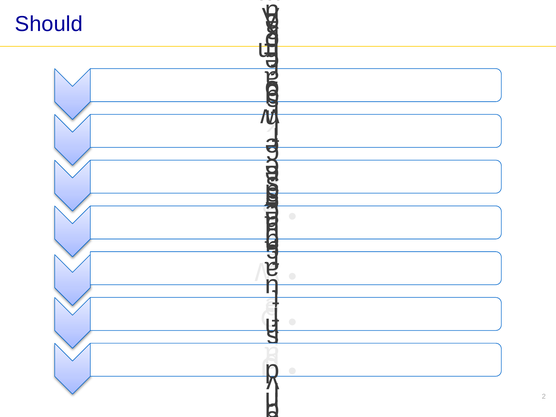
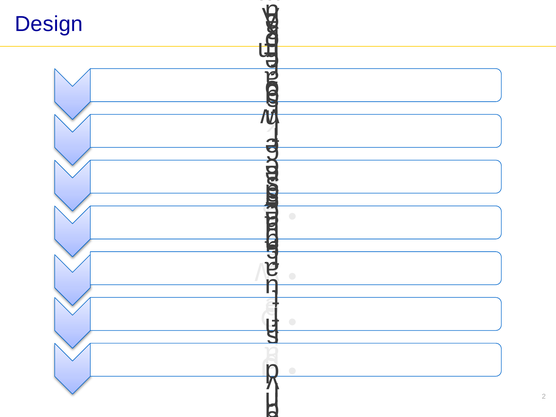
Should: Should -> Design (49, 24)
